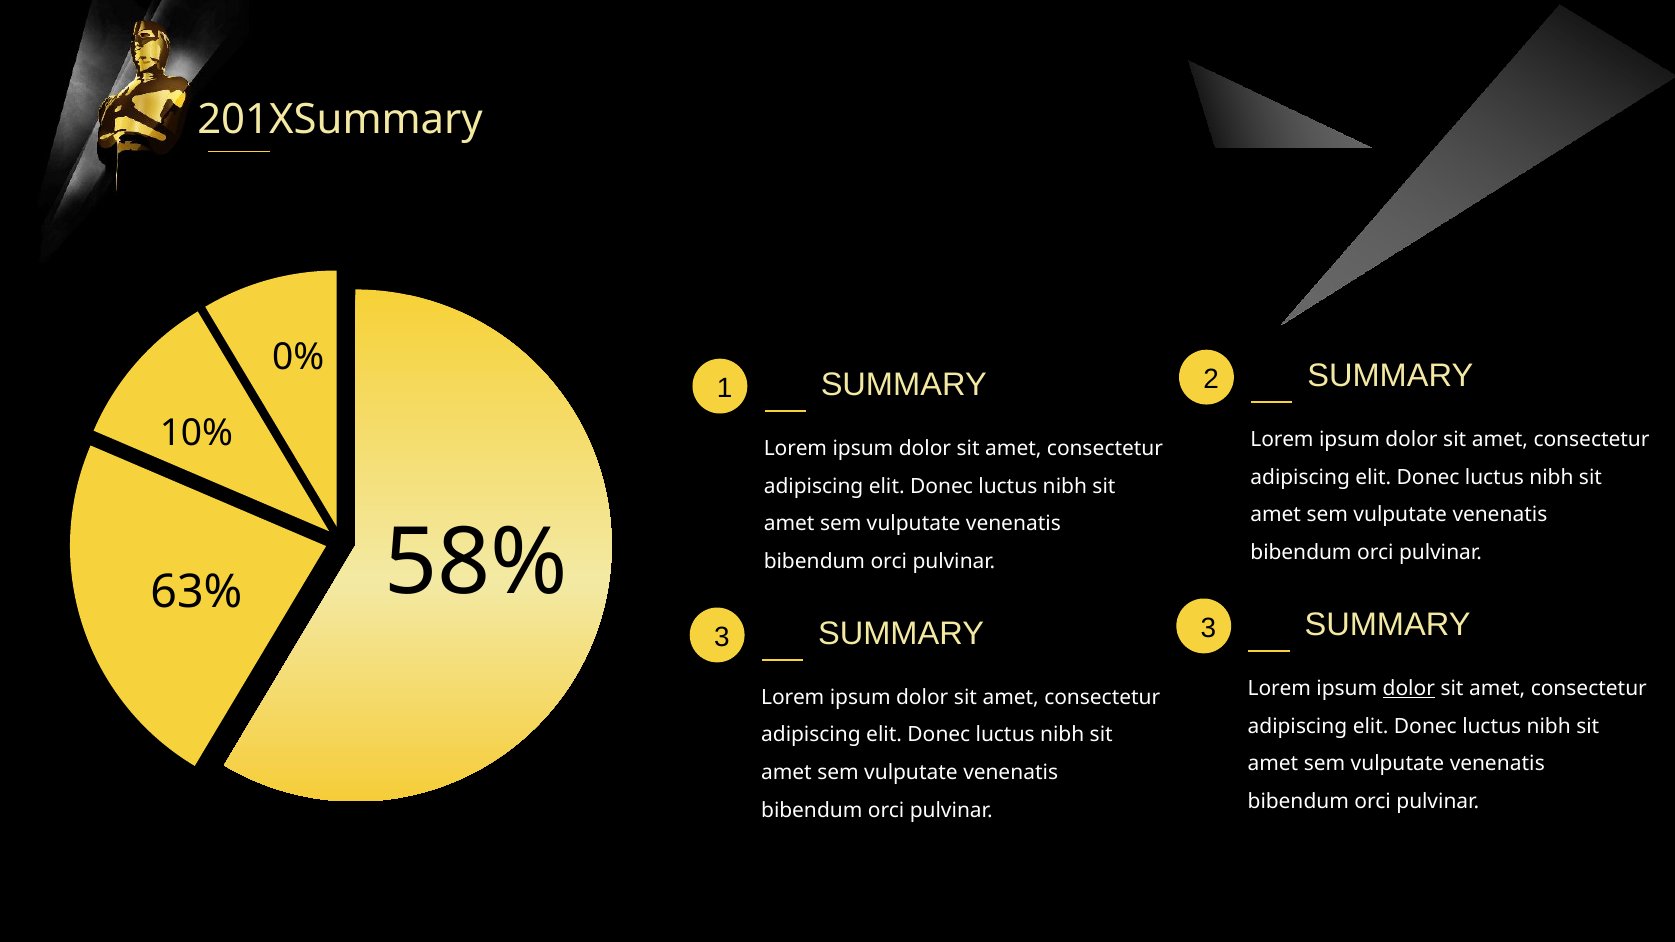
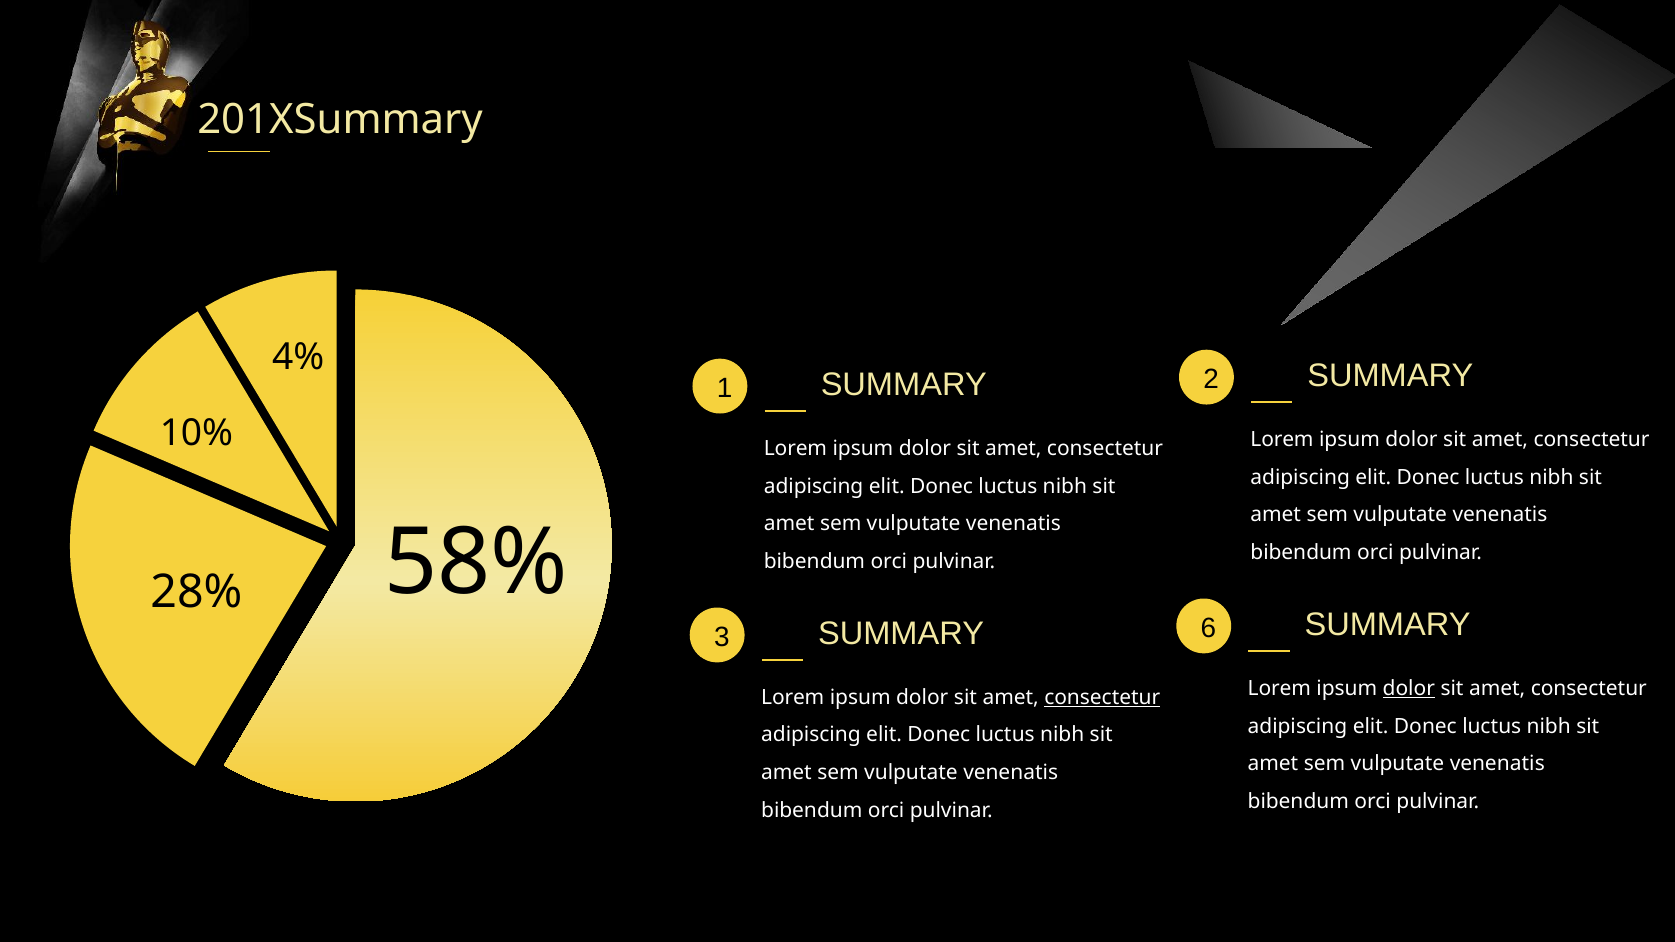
0%: 0% -> 4% (298, 358)
63%: 63% -> 28% (196, 592)
3: 3 -> 6 (1208, 628)
consectetur underline: none -> present (1102, 697)
